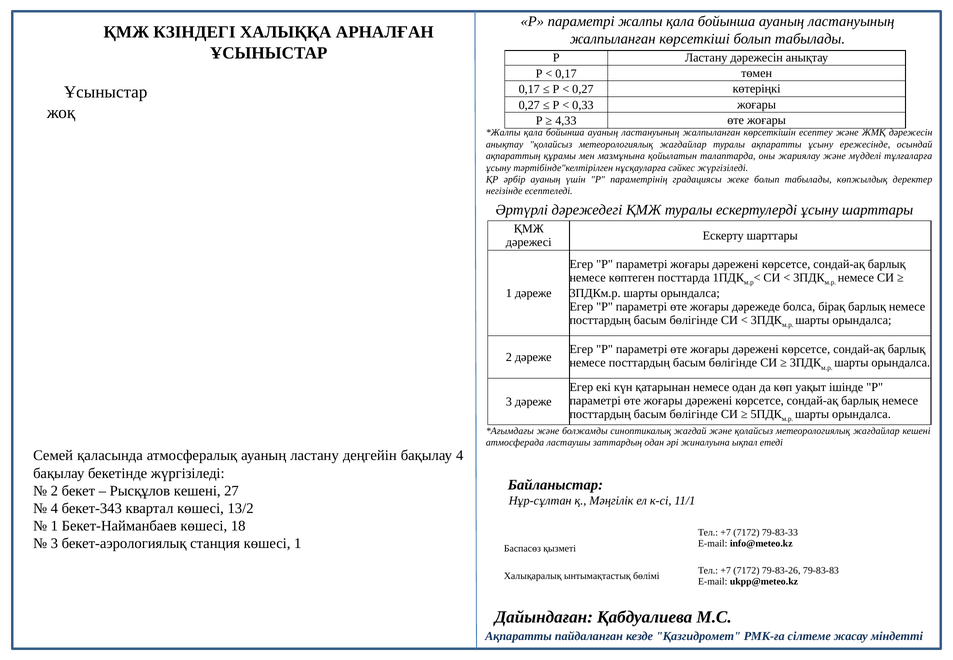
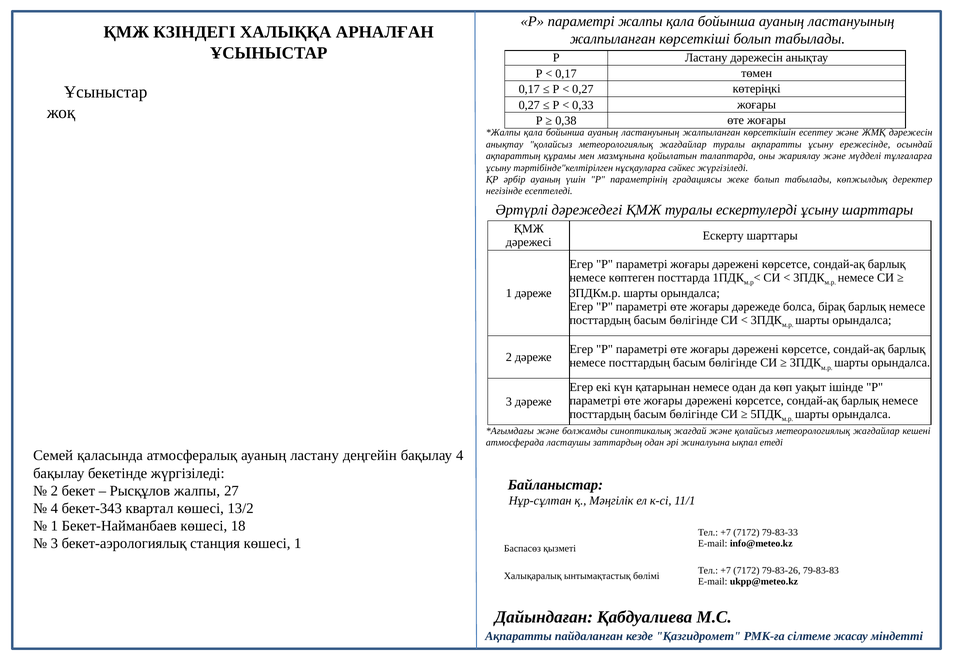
4,33: 4,33 -> 0,38 (566, 121)
Рысқұлов кешені: кешені -> жалпы (197, 491)
